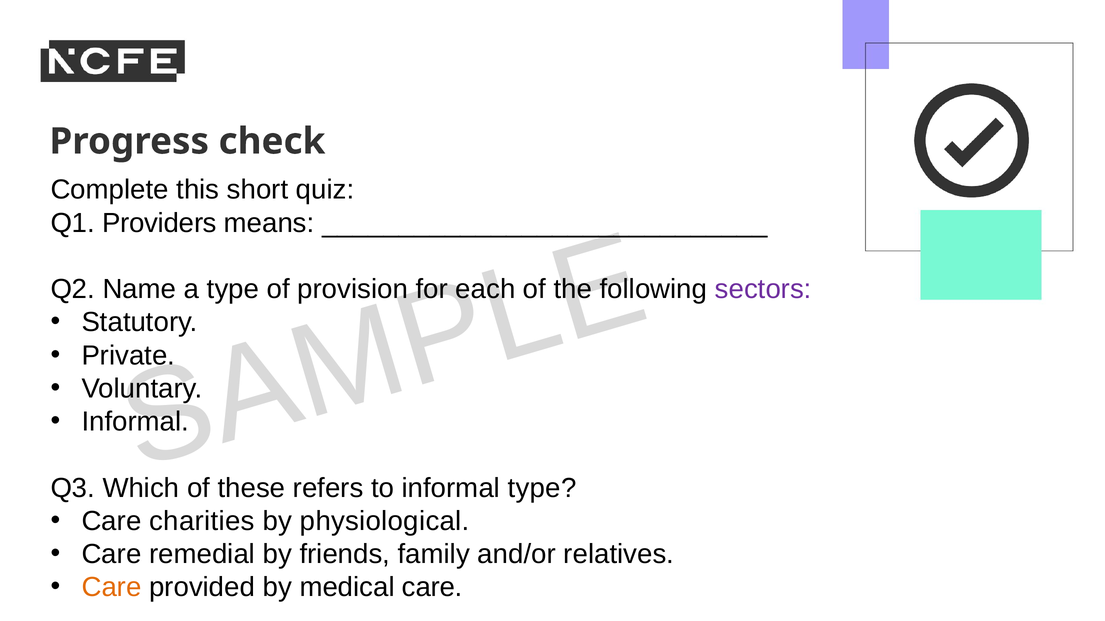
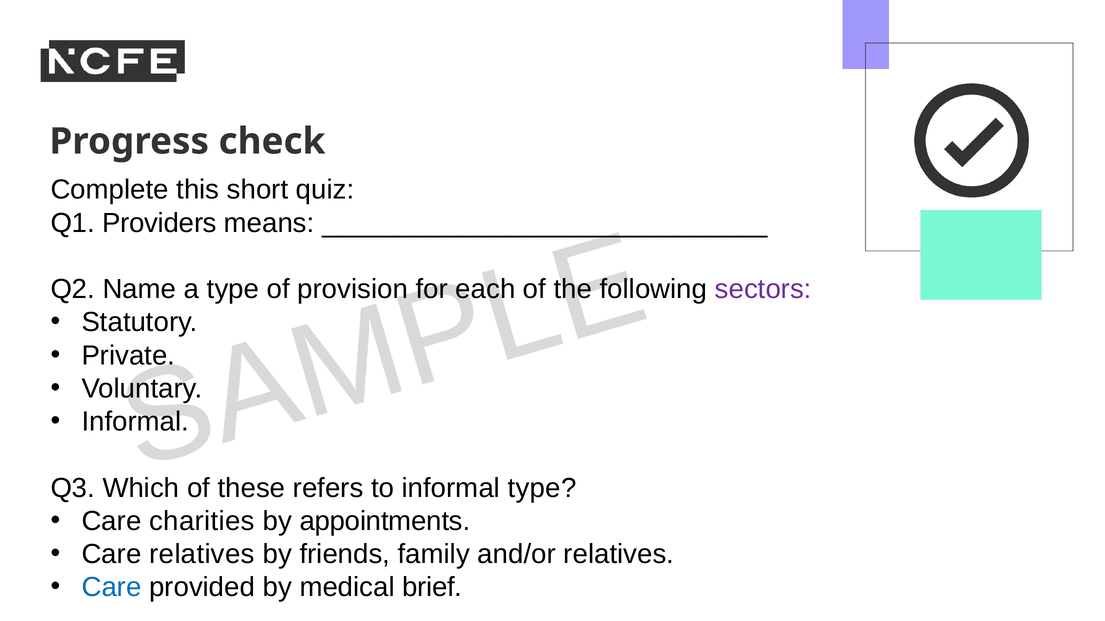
physiological: physiological -> appointments (385, 522)
Care remedial: remedial -> relatives (202, 555)
Care colour: orange -> blue (112, 588)
medical care: care -> brief (432, 588)
